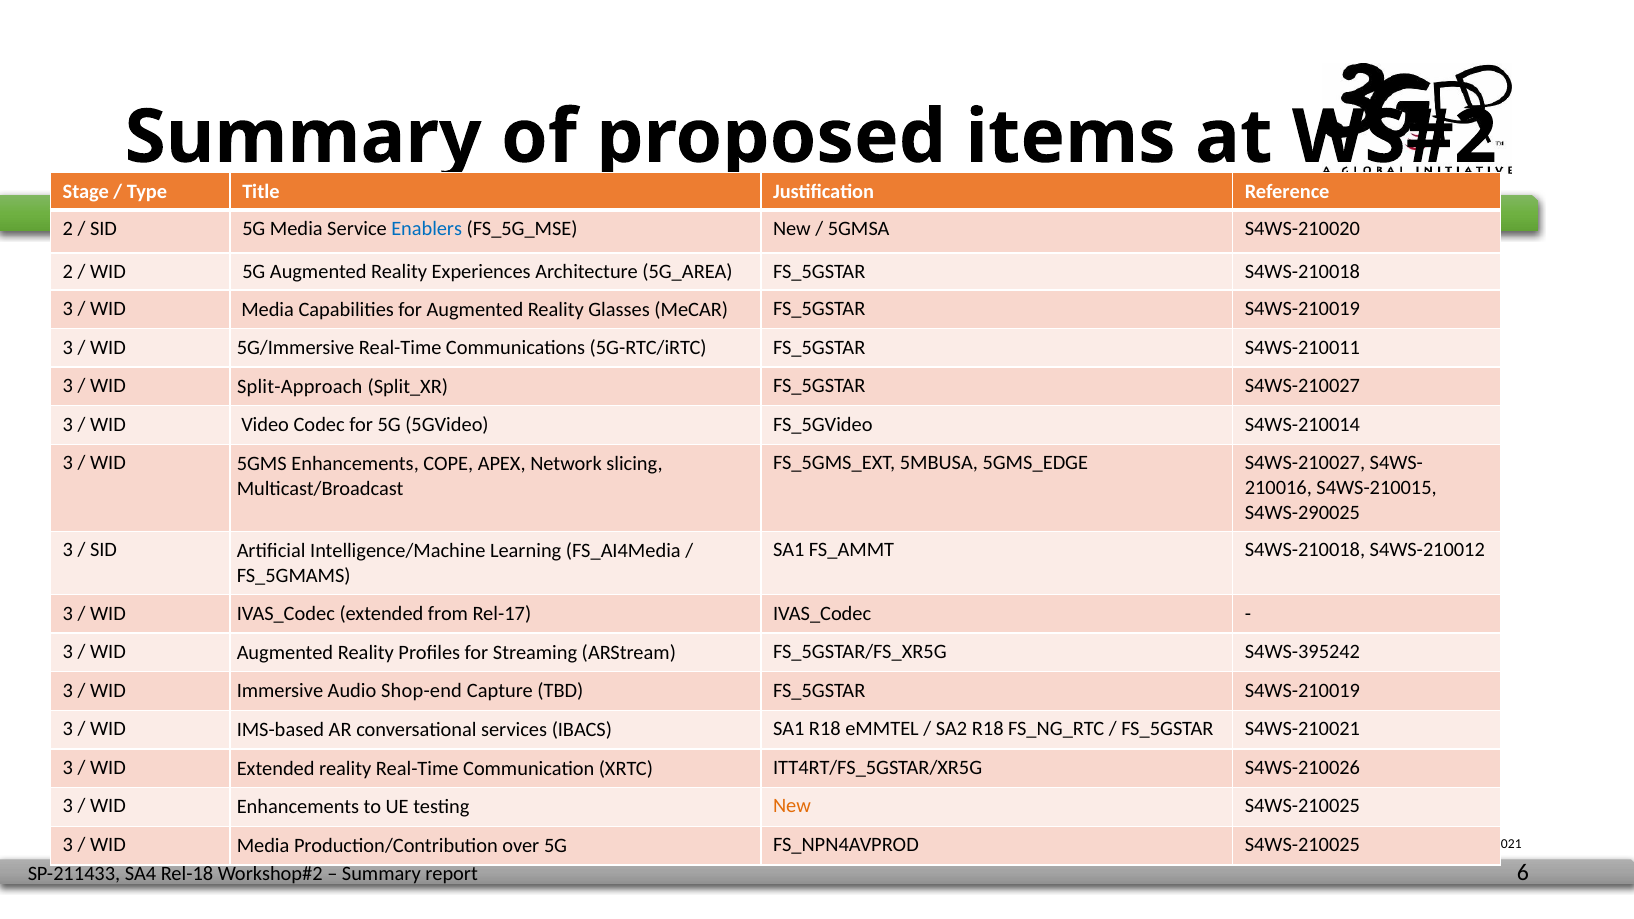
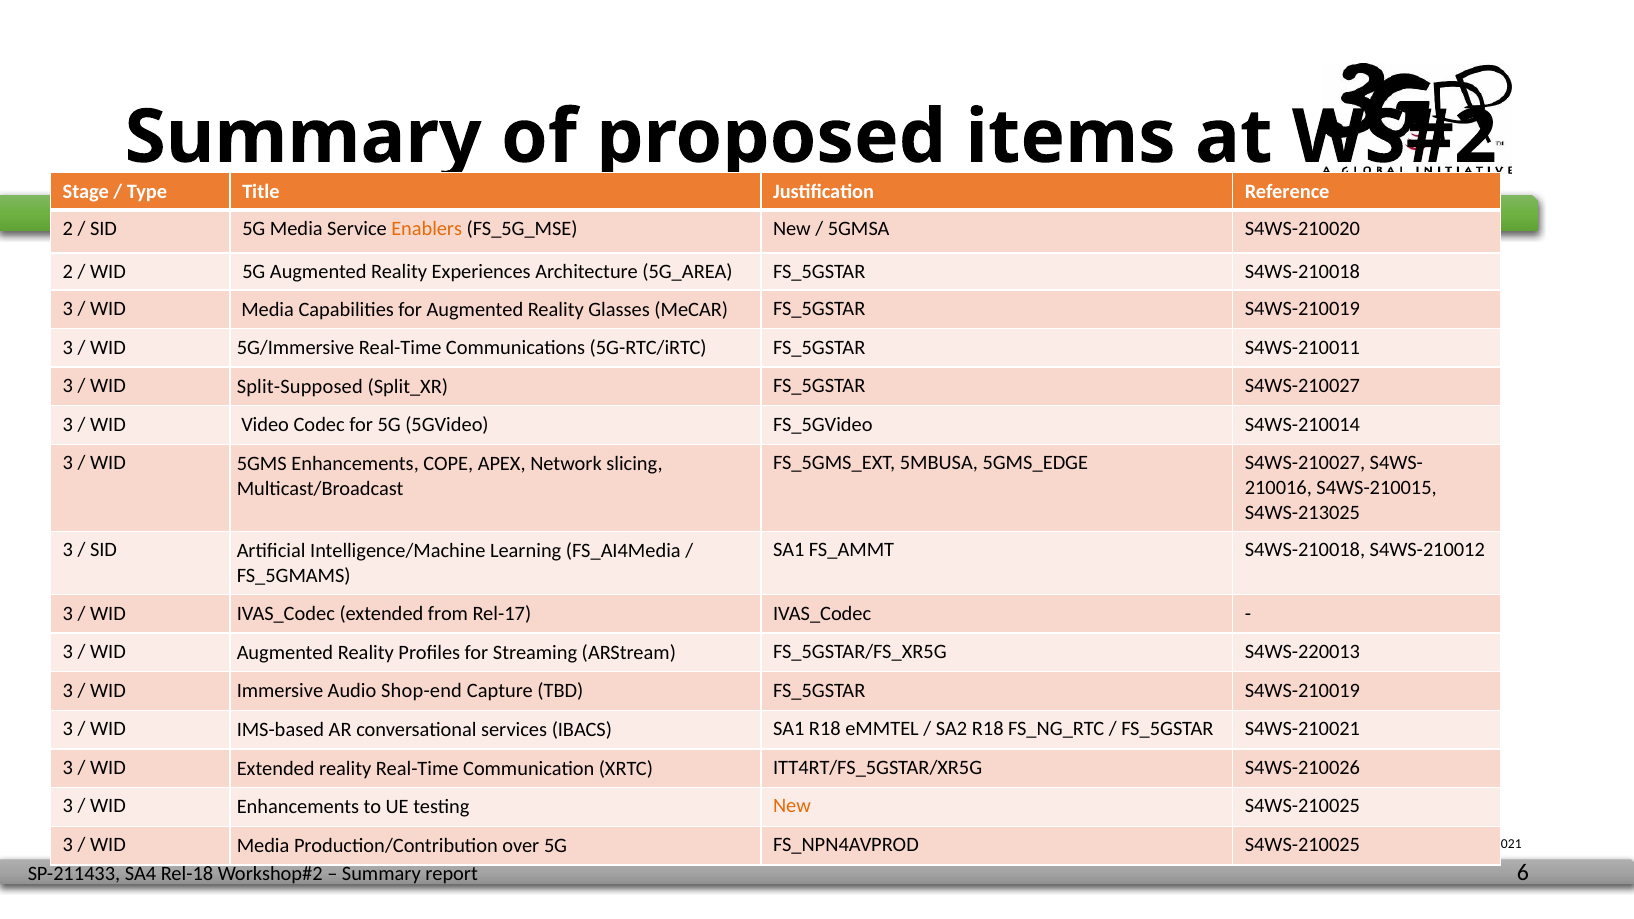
Enablers colour: blue -> orange (427, 229)
Split-Approach: Split-Approach -> Split-Supposed (300, 387)
S4WS-290025: S4WS-290025 -> S4WS-213025 (1302, 513)
S4WS-395242: S4WS-395242 -> S4WS-220013 (1302, 652)
